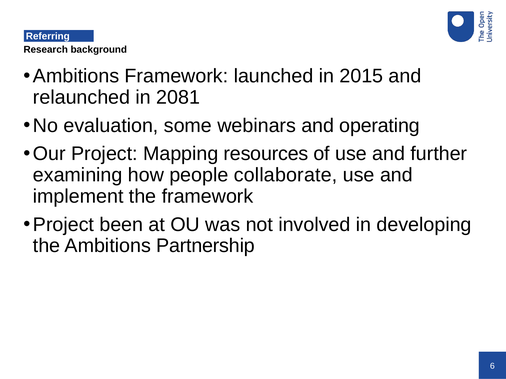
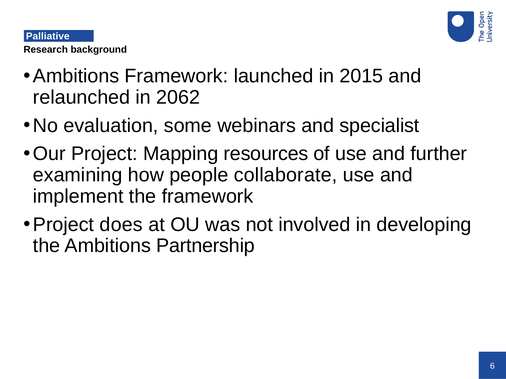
Referring: Referring -> Palliative (48, 36)
2081: 2081 -> 2062 (178, 97)
operating: operating -> specialist (380, 126)
been: been -> does (121, 225)
